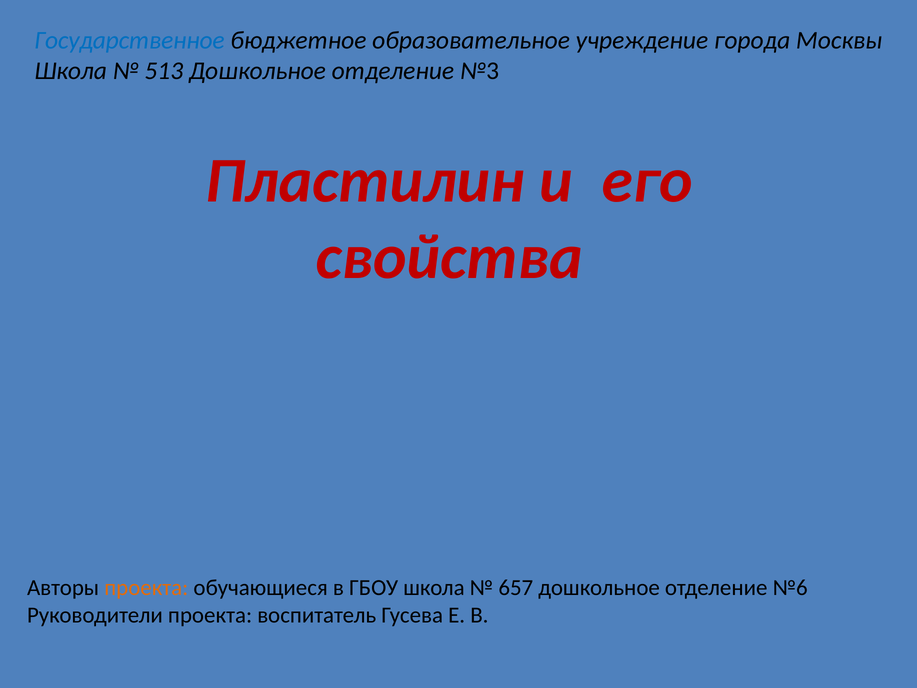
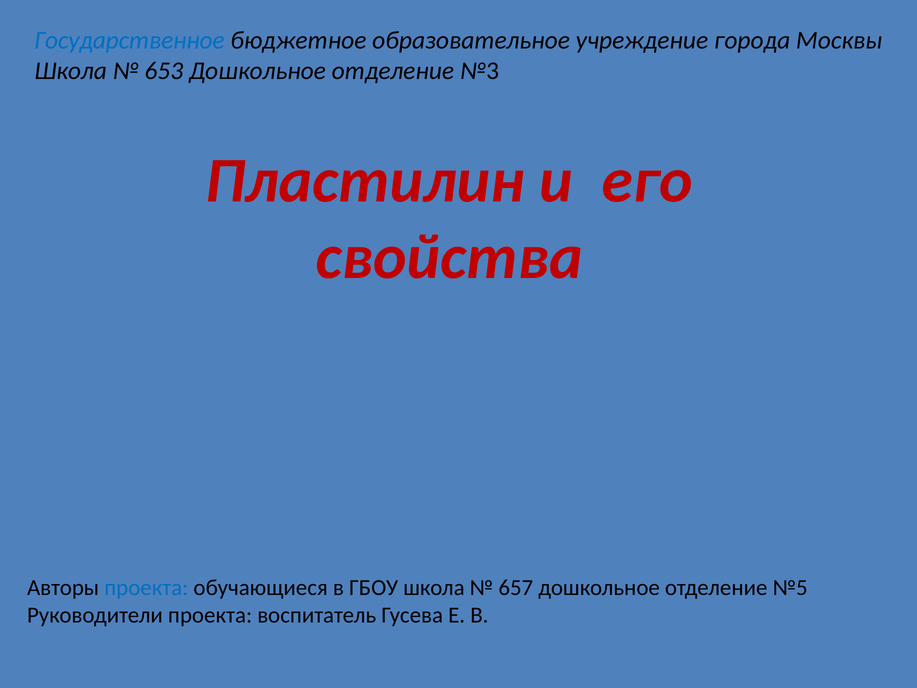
513: 513 -> 653 (164, 71)
проекта colour: orange -> blue (146, 588)
№6: №6 -> №5 (790, 588)
